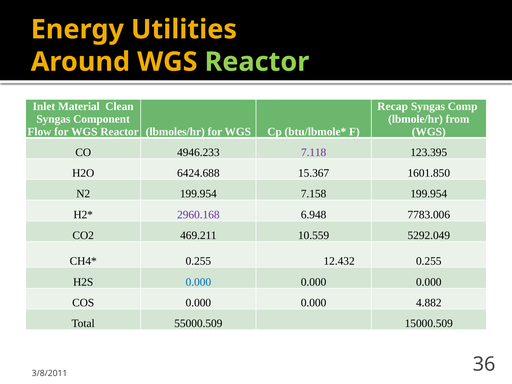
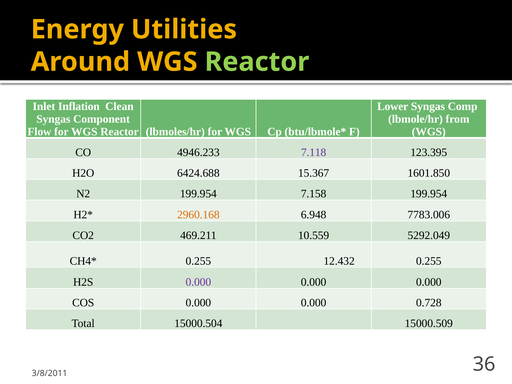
Material: Material -> Inflation (79, 106)
Recap: Recap -> Lower (393, 106)
2960.168 colour: purple -> orange (198, 215)
0.000 colour: blue -> purple (198, 282)
4.882: 4.882 -> 0.728 (429, 303)
55000.509: 55000.509 -> 15000.504 (198, 324)
